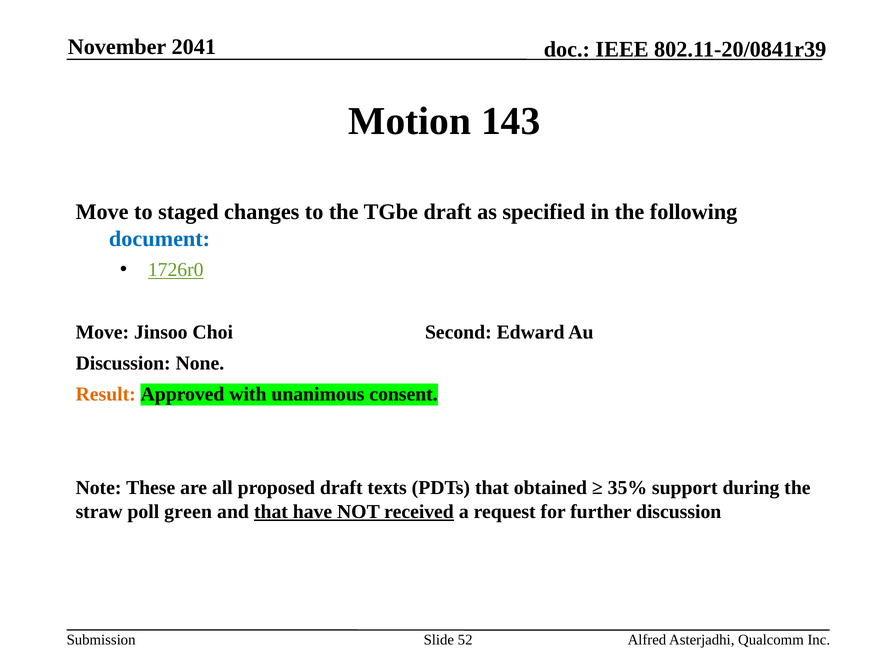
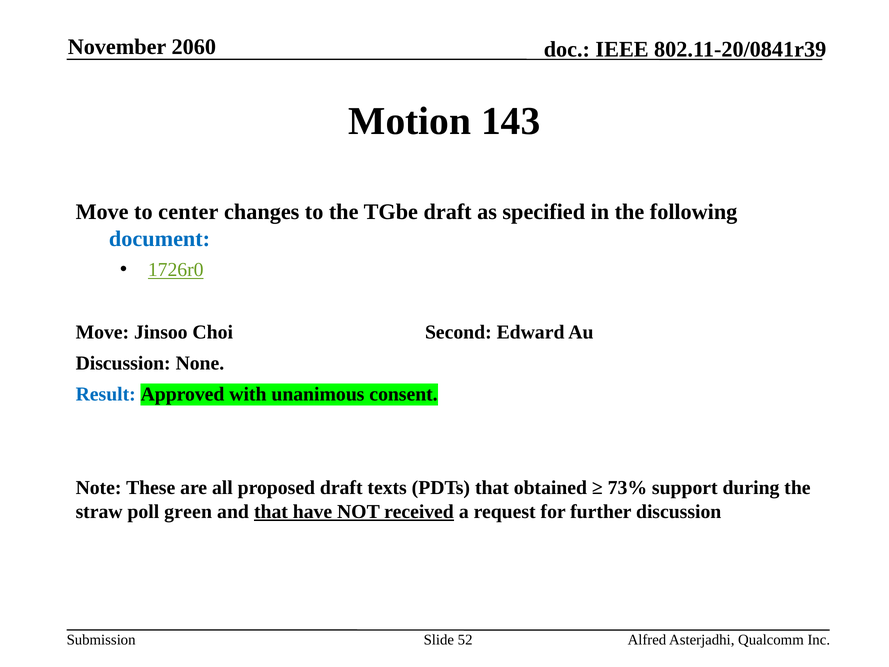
2041: 2041 -> 2060 (194, 47)
staged: staged -> center (188, 212)
Result colour: orange -> blue (106, 394)
35%: 35% -> 73% (627, 488)
